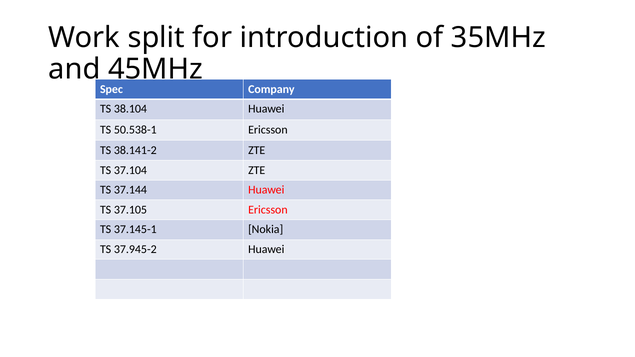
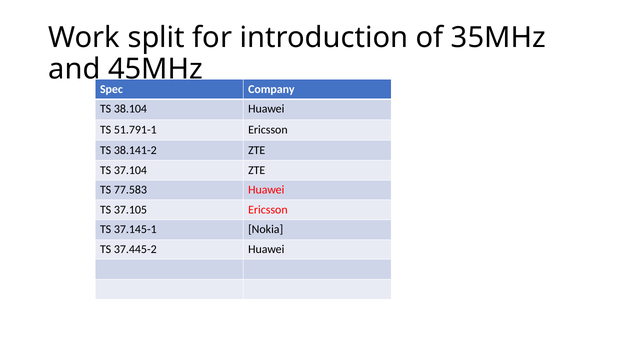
50.538-1: 50.538-1 -> 51.791-1 (135, 130)
37.144: 37.144 -> 77.583 (130, 190)
37.945-2: 37.945-2 -> 37.445-2 (135, 250)
